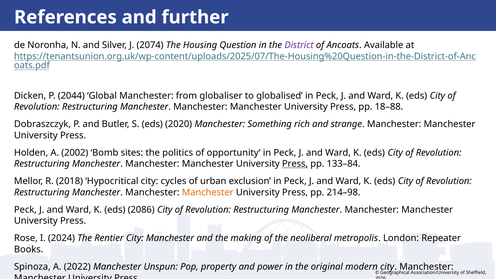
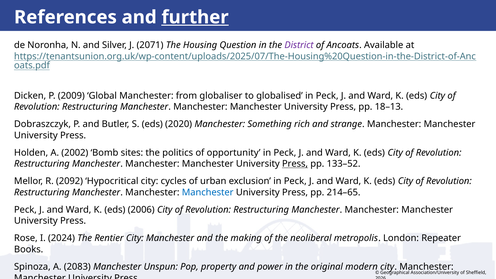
further underline: none -> present (195, 17)
2074: 2074 -> 2071 (150, 45)
2044: 2044 -> 2009 (71, 96)
18–88: 18–88 -> 18–13 (389, 107)
133–84: 133–84 -> 133–52 (344, 164)
2018: 2018 -> 2092 (69, 181)
Manchester colour: orange -> blue (208, 192)
214–98: 214–98 -> 214–65 (344, 192)
2086: 2086 -> 2006 (141, 210)
2022: 2022 -> 2083 (77, 267)
